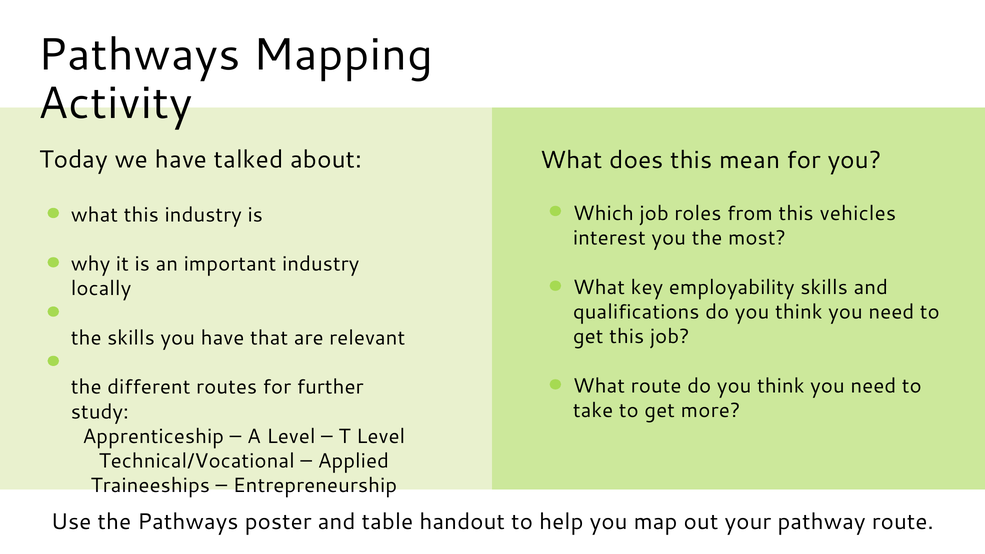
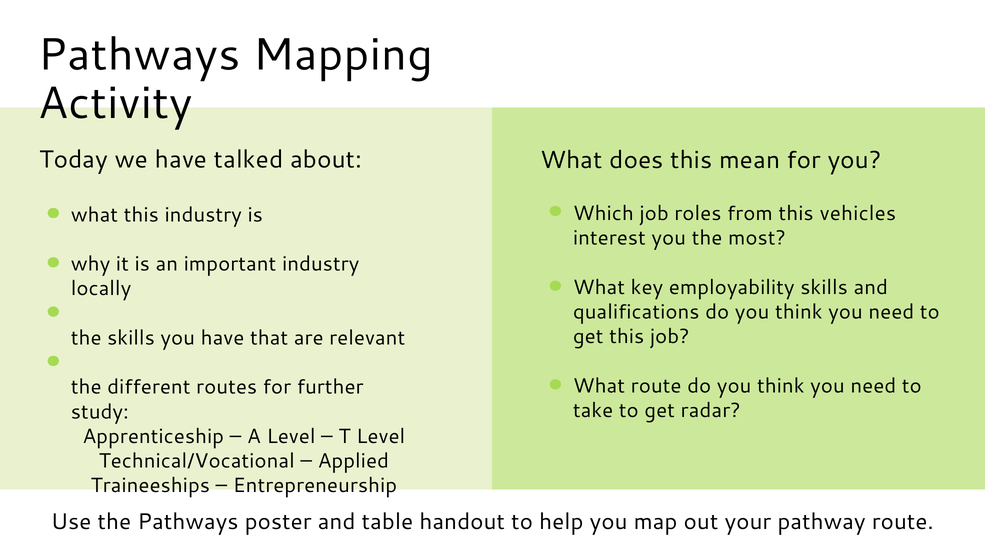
more: more -> radar (711, 410)
